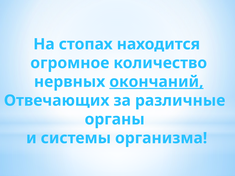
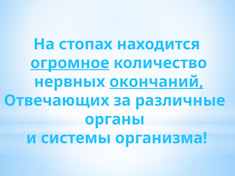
огромное underline: none -> present (70, 63)
